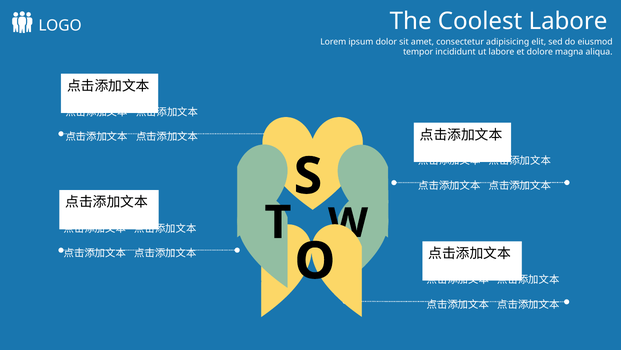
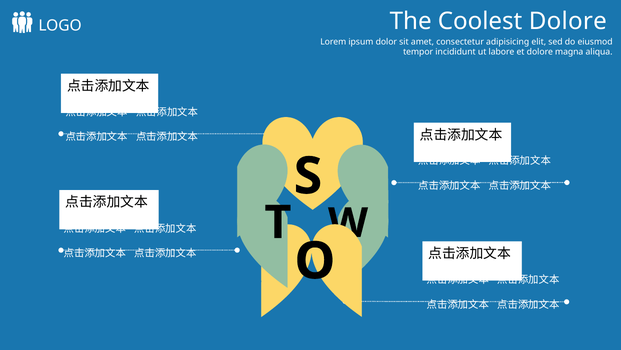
Coolest Labore: Labore -> Dolore (568, 21)
